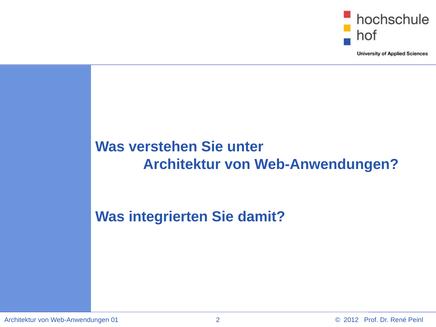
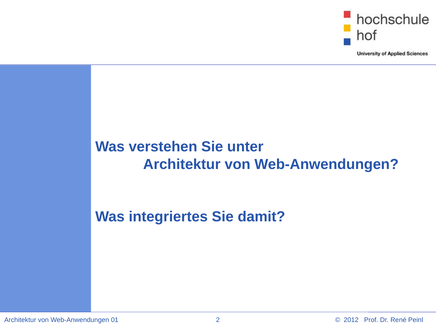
integrierten: integrierten -> integriertes (168, 217)
